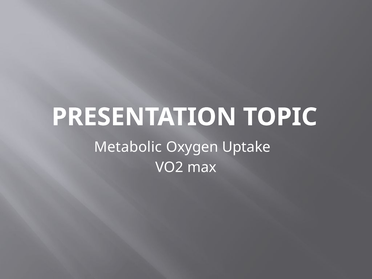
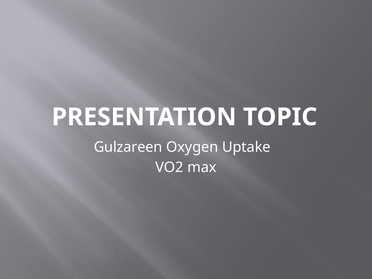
Metabolic: Metabolic -> Gulzareen (128, 147)
